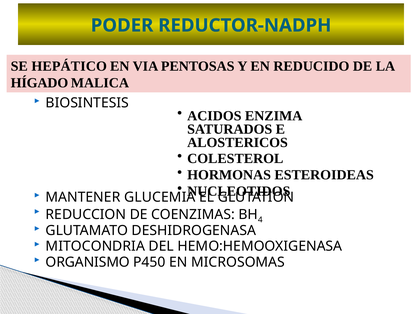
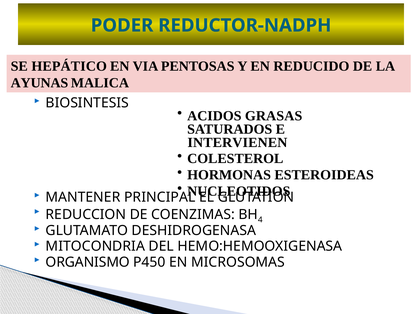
HÍGADO: HÍGADO -> AYUNAS (39, 83)
ENZIMA: ENZIMA -> GRASAS (274, 116)
ALOSTERICOS: ALOSTERICOS -> INTERVIENEN (237, 143)
GLUCEMIA: GLUCEMIA -> PRINCIPAL (160, 197)
